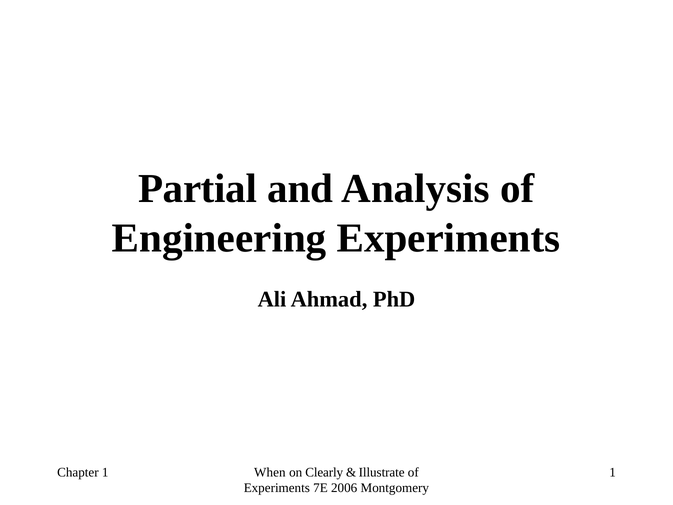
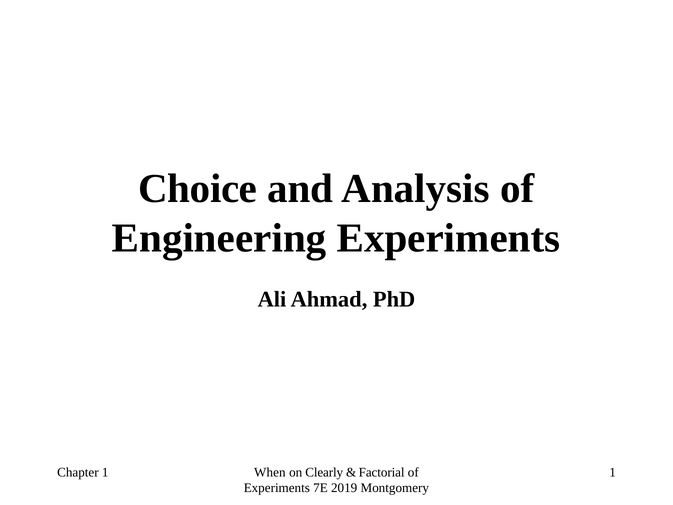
Partial: Partial -> Choice (198, 189)
Illustrate: Illustrate -> Factorial (382, 472)
2006: 2006 -> 2019 (344, 488)
